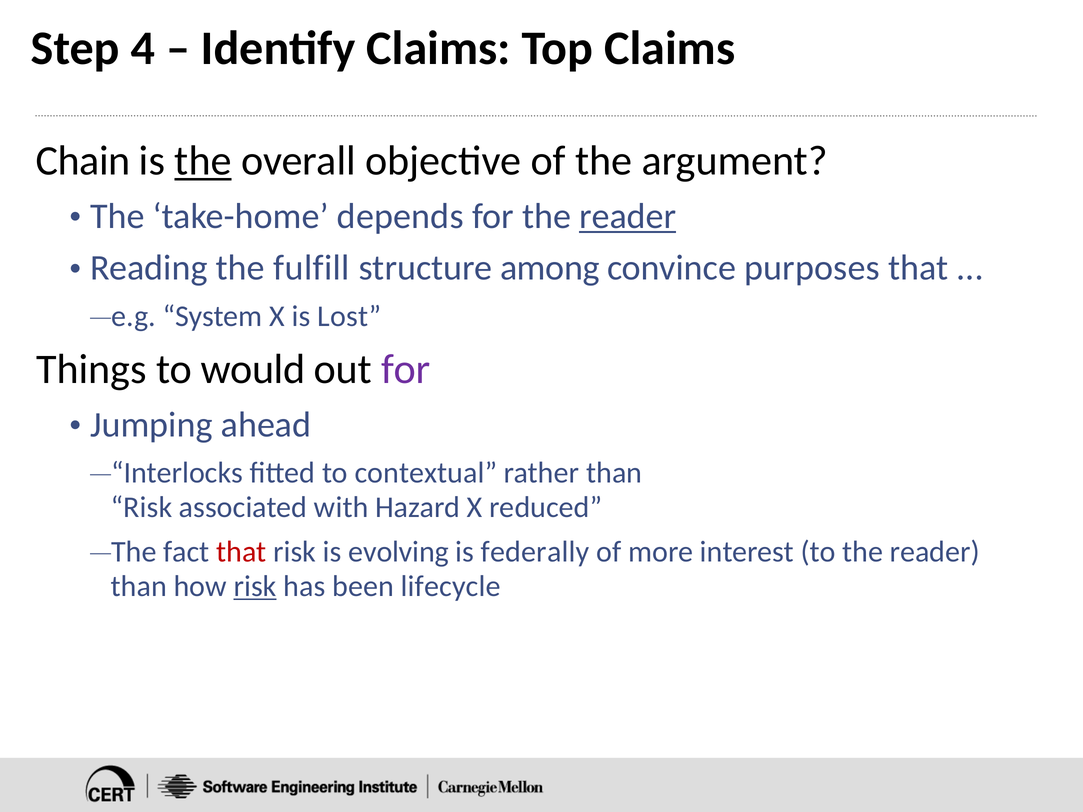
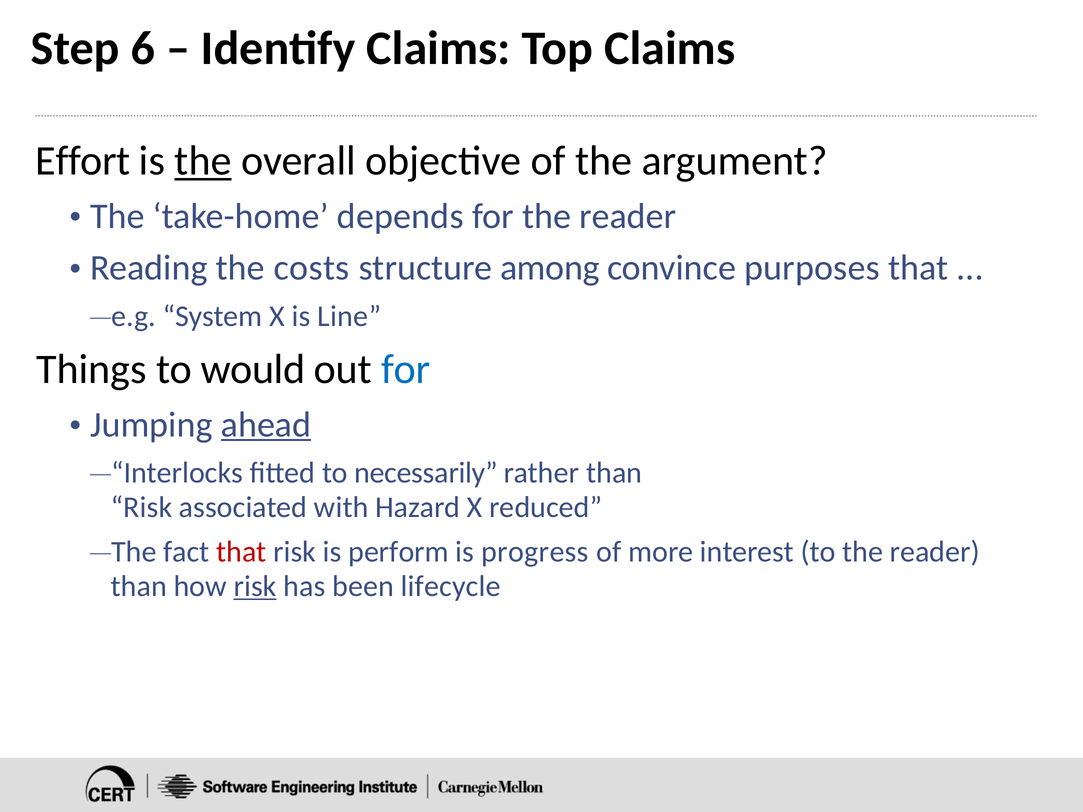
4: 4 -> 6 (143, 48)
Chain: Chain -> Effort (83, 161)
reader underline: present -> none (628, 216)
fulfill: fulfill -> costs (312, 268)
Lost: Lost -> Line (349, 316)
for colour: purple -> blue (406, 369)
ahead underline: none -> present (266, 425)
contextual: contextual -> necessarily (426, 473)
evolving: evolving -> perform (399, 552)
federally: federally -> progress (535, 552)
